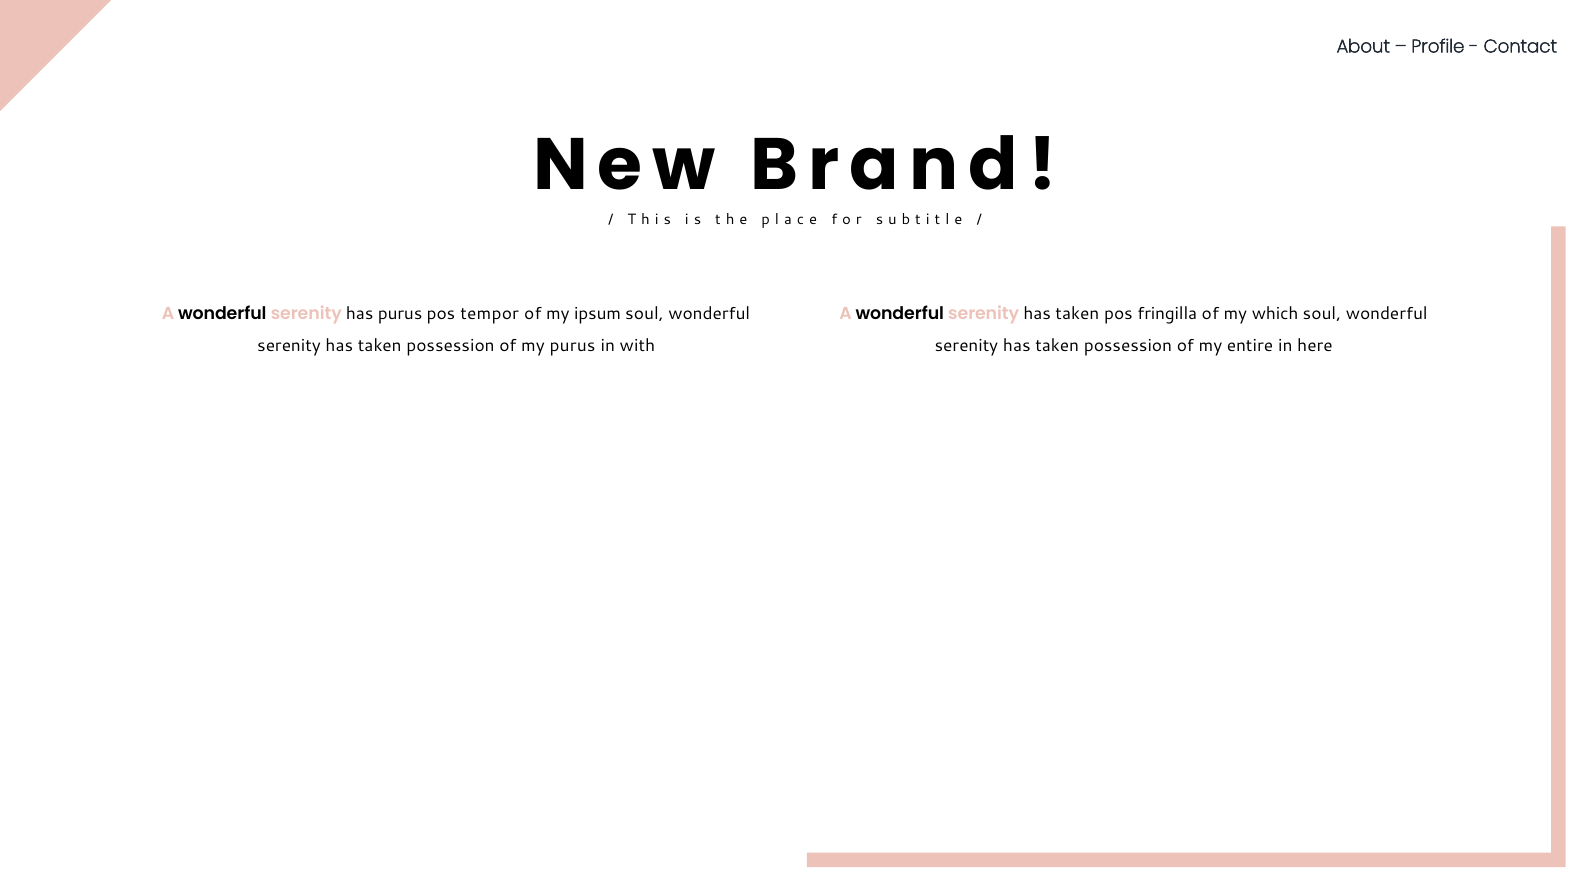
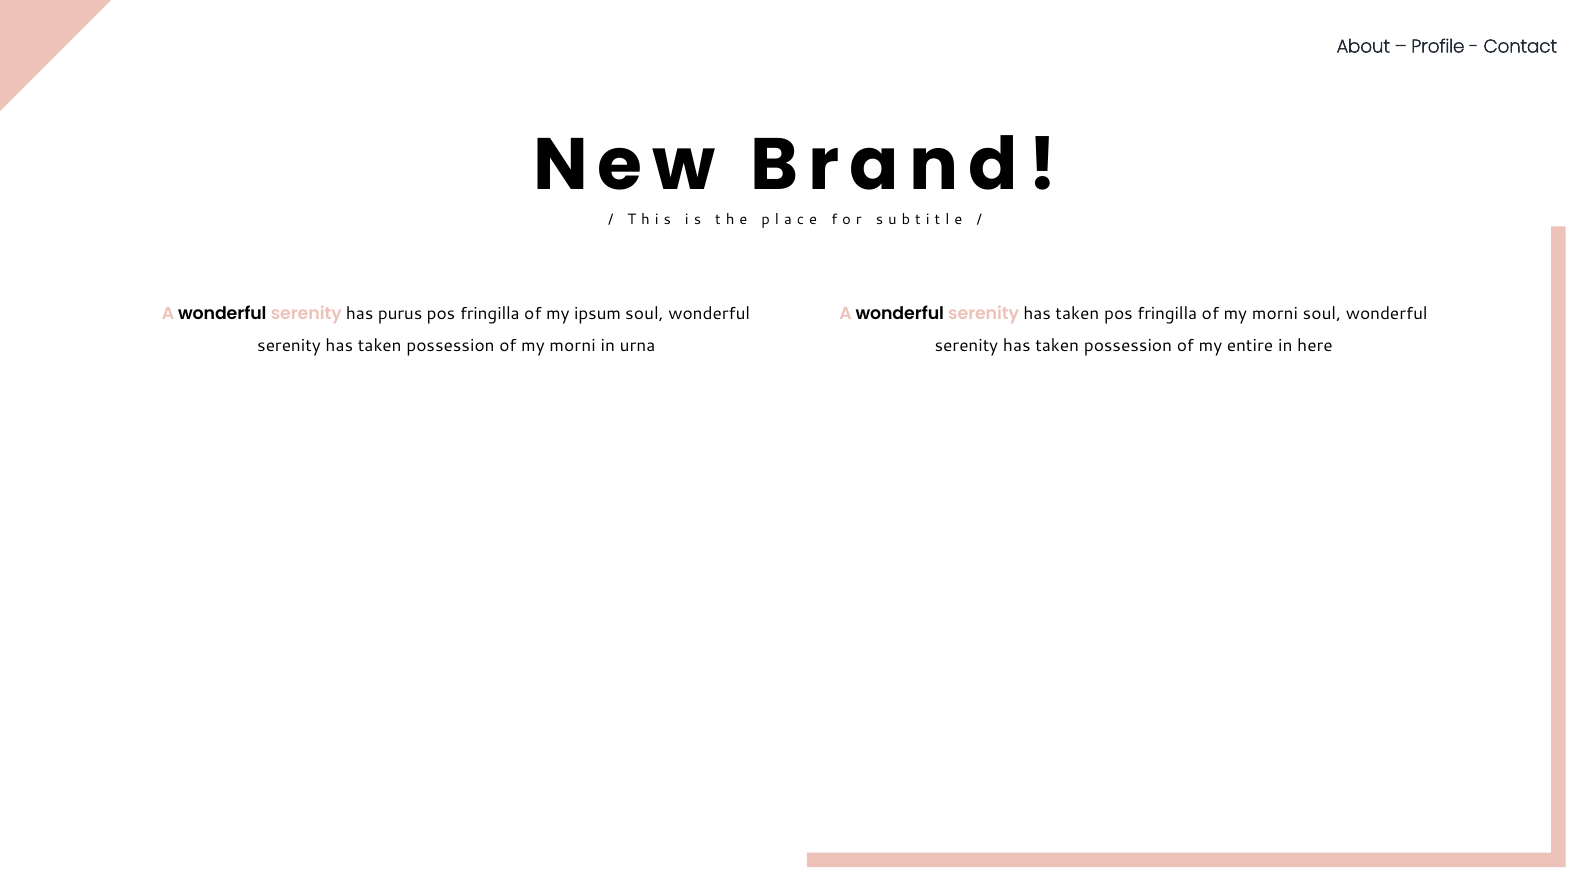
tempor: tempor -> fringilla (490, 314)
which: which -> morni (1275, 314)
possession of my purus: purus -> morni (573, 345)
with: with -> urna (638, 345)
